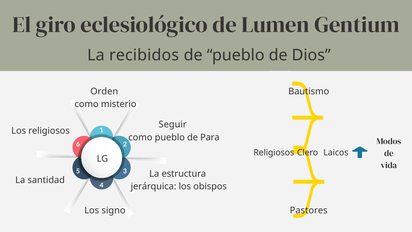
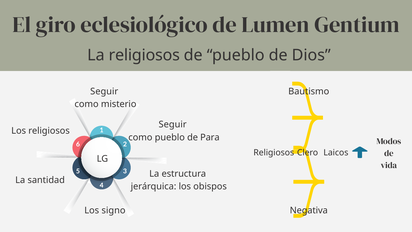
La recibidos: recibidos -> religiosos (144, 55)
Orden: Orden -> Seguir (104, 91)
Pastores: Pastores -> Negativa (309, 210)
